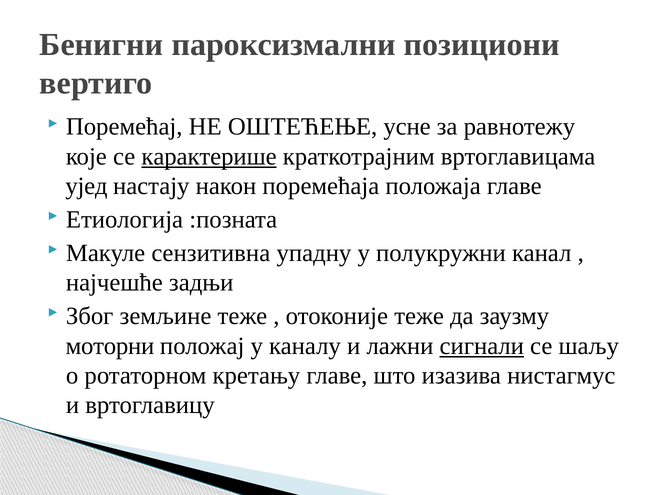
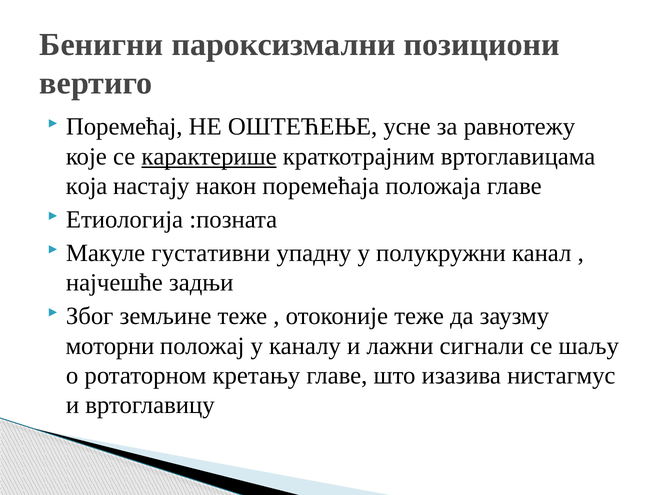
ујед: ујед -> која (87, 186)
сензитивна: сензитивна -> густативни (211, 253)
сигнали underline: present -> none (482, 346)
